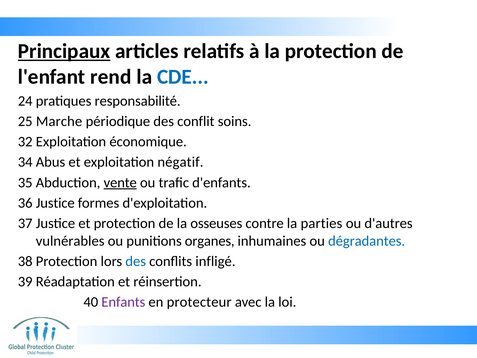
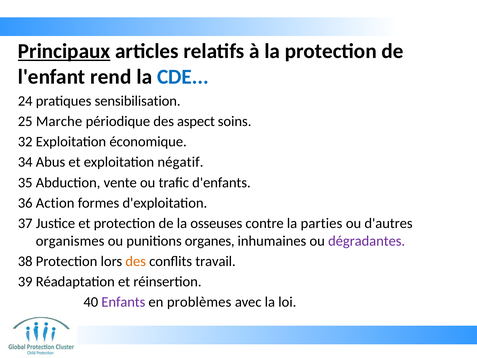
responsabilité: responsabilité -> sensibilisation (138, 101)
conflit: conflit -> aspect (196, 121)
vente underline: present -> none (120, 182)
36 Justice: Justice -> Action (55, 203)
vulnérables: vulnérables -> organismes (70, 241)
dégradantes colour: blue -> purple (367, 241)
des colour: blue -> orange (136, 261)
infligé: infligé -> travail (216, 261)
protecteur: protecteur -> problèmes (199, 302)
